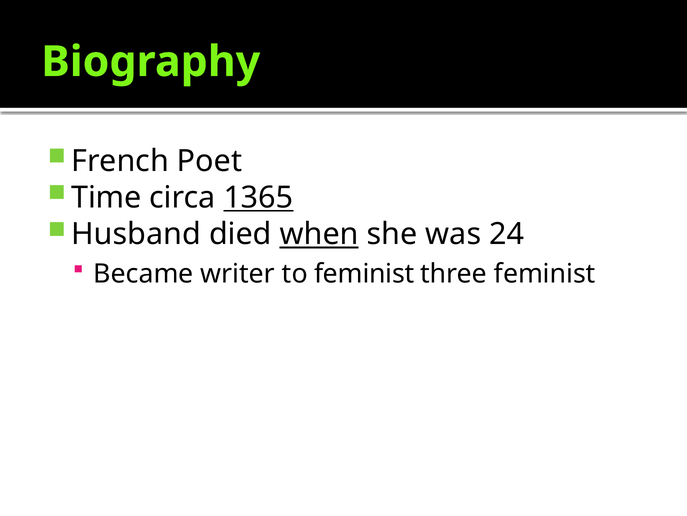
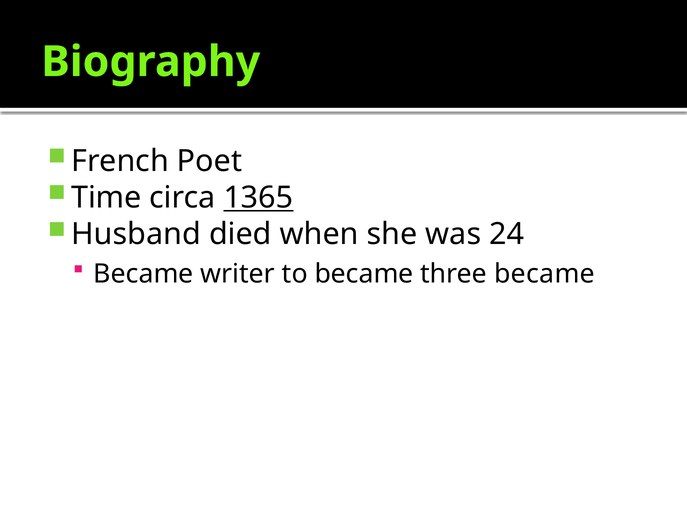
when underline: present -> none (319, 234)
to feminist: feminist -> became (364, 273)
three feminist: feminist -> became (545, 273)
